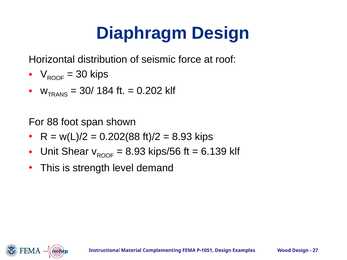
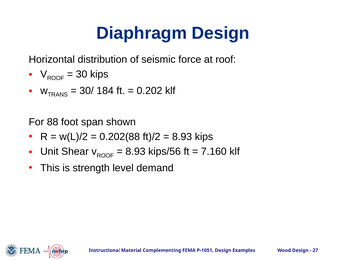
6.139: 6.139 -> 7.160 (214, 152)
